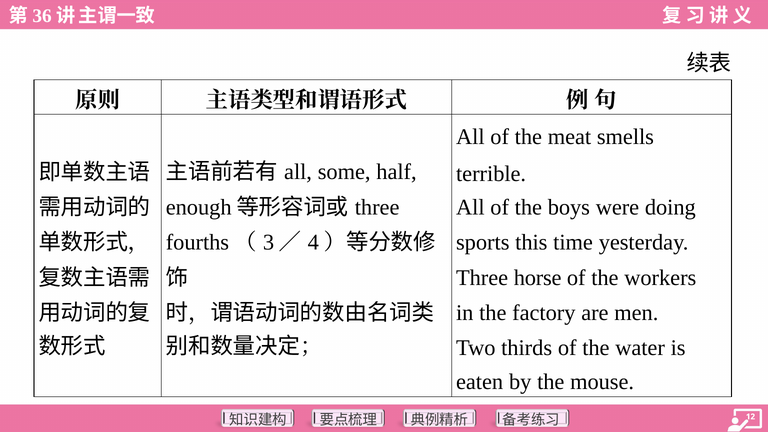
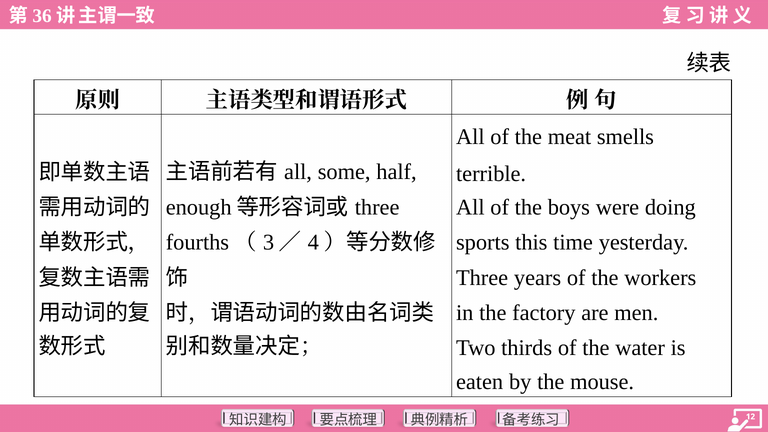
horse: horse -> years (538, 278)
